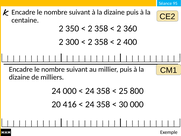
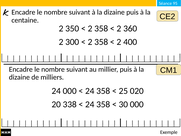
800: 800 -> 020 (137, 91)
416: 416 -> 338 (70, 104)
